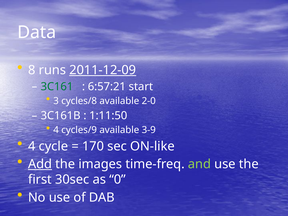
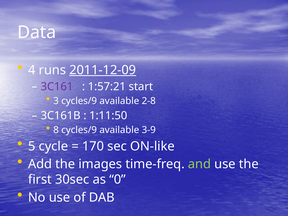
8: 8 -> 4 (32, 70)
3C161 colour: green -> purple (57, 87)
6:57:21: 6:57:21 -> 1:57:21 (107, 87)
3 cycles/8: cycles/8 -> cycles/9 (79, 101)
2-0: 2-0 -> 2-8 (149, 101)
4: 4 -> 8 (56, 130)
4: 4 -> 5 (32, 146)
Add underline: present -> none (40, 164)
